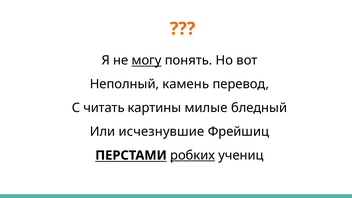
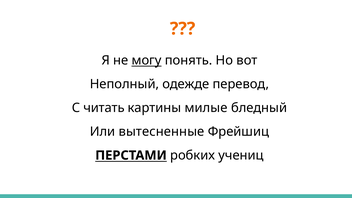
камень: камень -> одежде (186, 84)
исчезнувшие: исчезнувшие -> вытесненные (161, 132)
робких underline: present -> none (193, 155)
